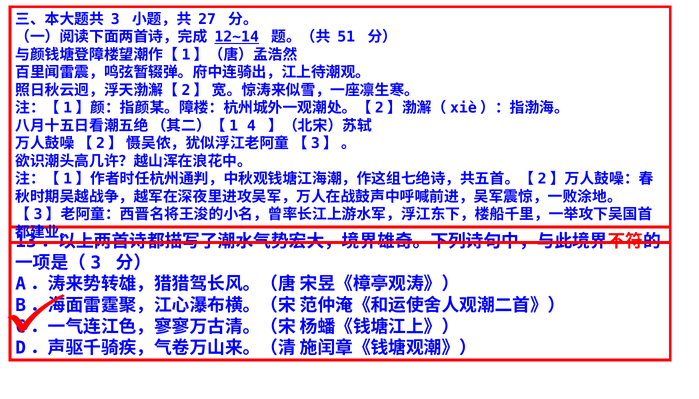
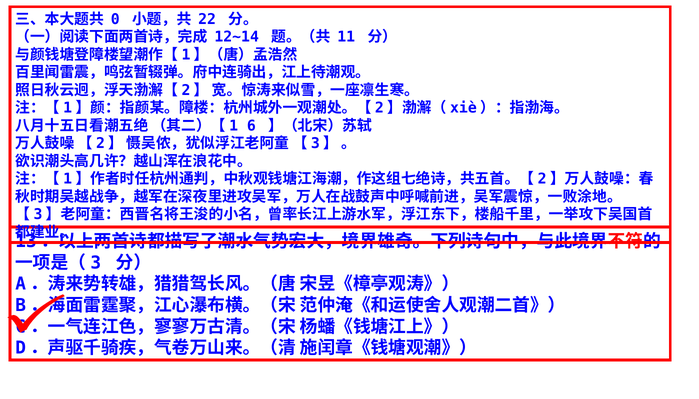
3: 3 -> 0 (115, 19)
27: 27 -> 22 (207, 19)
12~14 underline: present -> none (237, 37)
51: 51 -> 11 (346, 37)
4: 4 -> 6 (251, 126)
